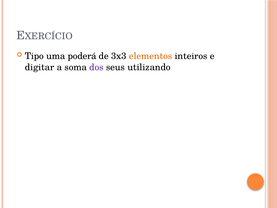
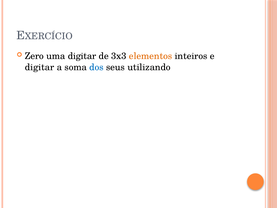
Tipo: Tipo -> Zero (34, 56)
uma poderá: poderá -> digitar (82, 56)
dos colour: purple -> blue (96, 67)
